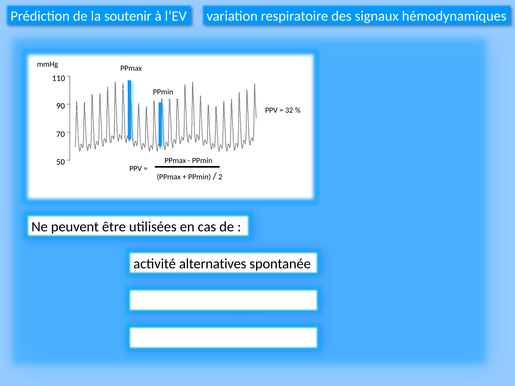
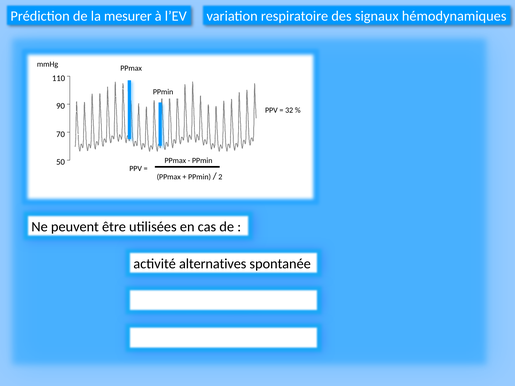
soutenir: soutenir -> mesurer (128, 16)
